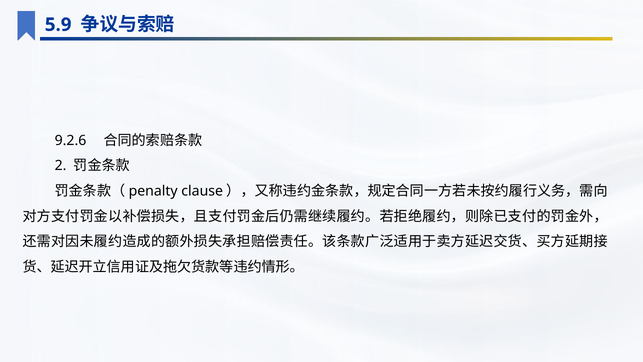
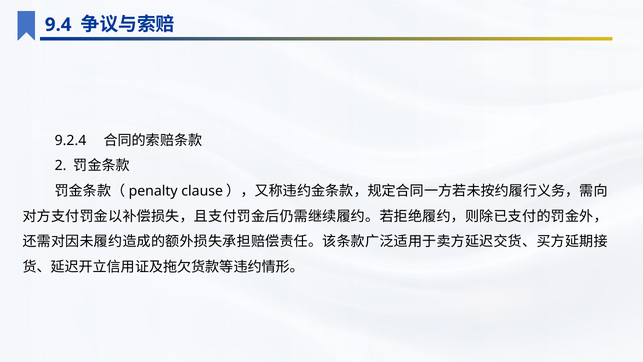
5.9: 5.9 -> 9.4 (58, 25)
9.2.6: 9.2.6 -> 9.2.4 (71, 140)
